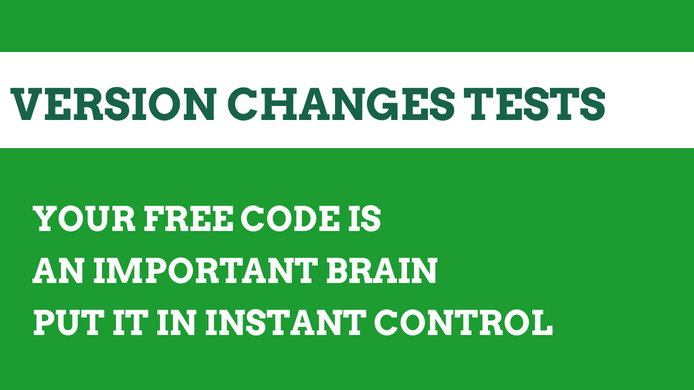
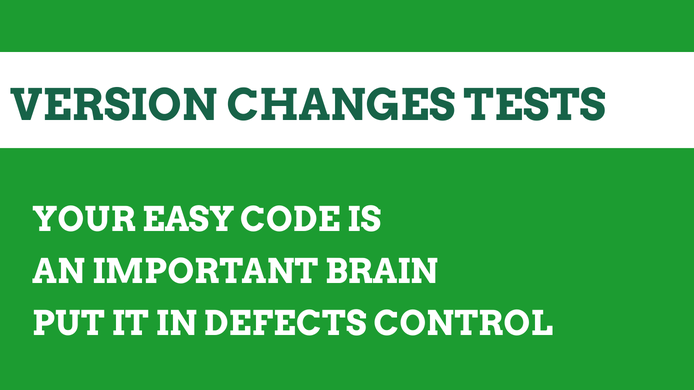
FREE: FREE -> EASY (188, 220)
INSTANT: INSTANT -> DEFECTS (286, 325)
